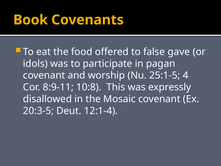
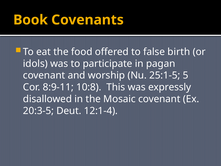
gave: gave -> birth (179, 52)
4: 4 -> 5 (186, 75)
